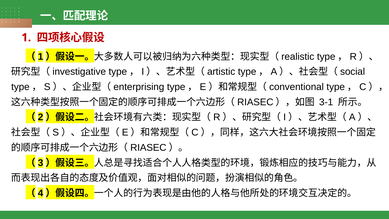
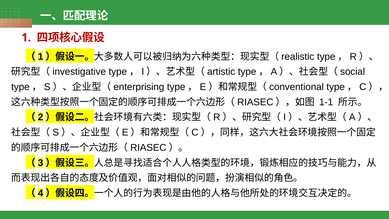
3-1: 3-1 -> 1-1 (326, 102)
